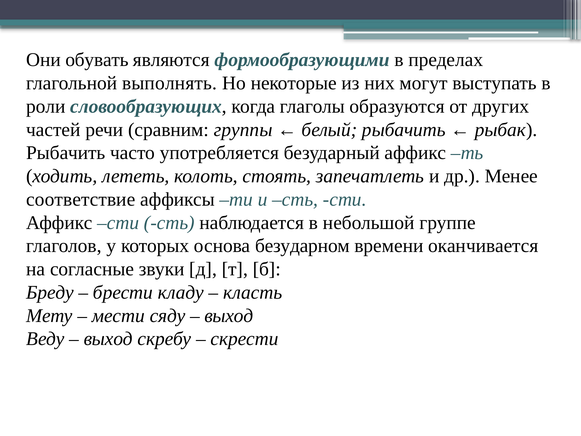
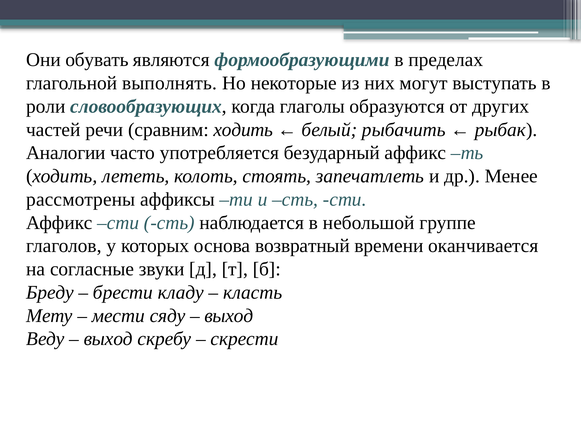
сравним группы: группы -> ходить (243, 130)
Рыбачить: Рыбачить -> Аналогии (66, 153)
соответствие: соответствие -> рассмотрены (81, 199)
безударном: безударном -> возвратный (302, 246)
